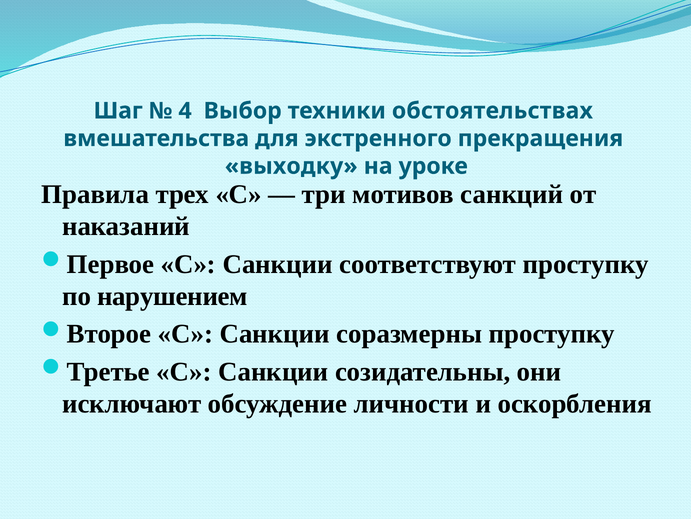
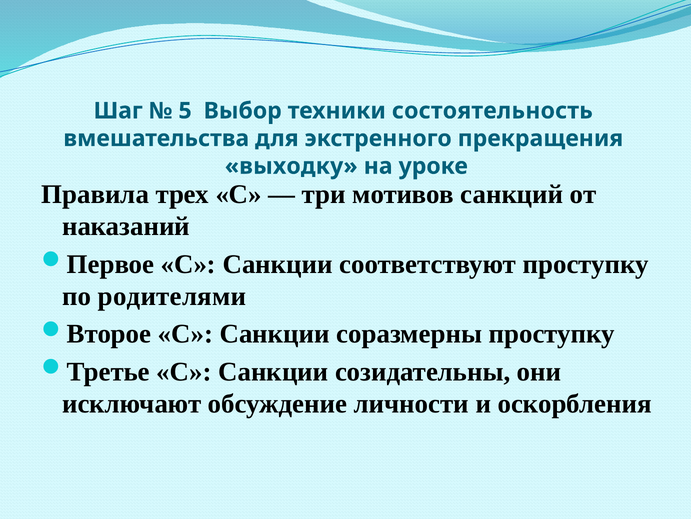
4: 4 -> 5 (185, 111)
обстоятельствах: обстоятельствах -> состоятельность (492, 111)
нарушением: нарушением -> родителями (172, 296)
